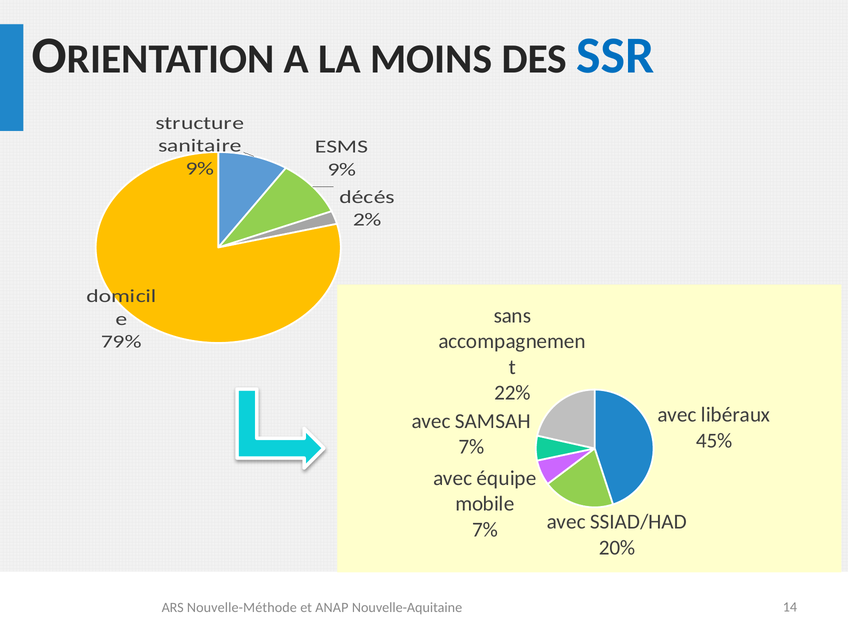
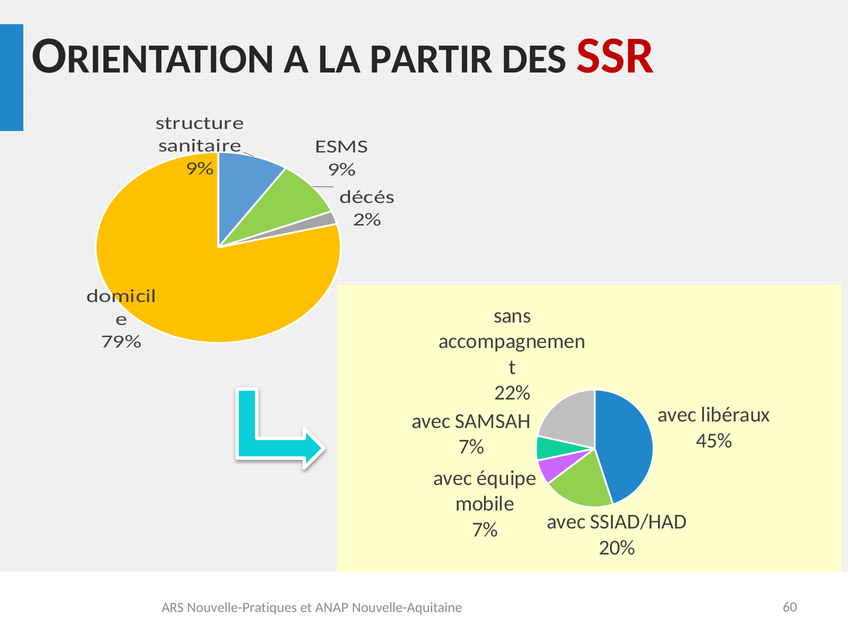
MOINS: MOINS -> PARTIR (431, 59)
SSR colour: blue -> red (615, 56)
Nouvelle-Méthode: Nouvelle-Méthode -> Nouvelle-Pratiques (242, 607)
14: 14 -> 60 (790, 607)
